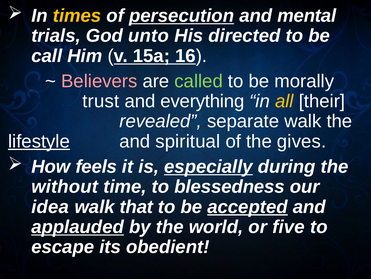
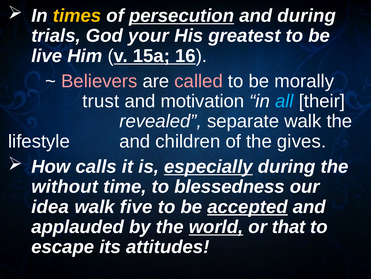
and mental: mental -> during (307, 16)
unto: unto -> your (149, 36)
directed: directed -> greatest (244, 36)
call: call -> live (47, 56)
called colour: light green -> pink (199, 81)
everything: everything -> motivation (202, 101)
all colour: yellow -> light blue (284, 101)
lifestyle underline: present -> none (39, 141)
spiritual: spiritual -> children (188, 141)
feels: feels -> calls (96, 166)
that: that -> five (136, 206)
applauded underline: present -> none (78, 226)
world underline: none -> present (216, 226)
five: five -> that (289, 226)
obedient: obedient -> attitudes (168, 246)
